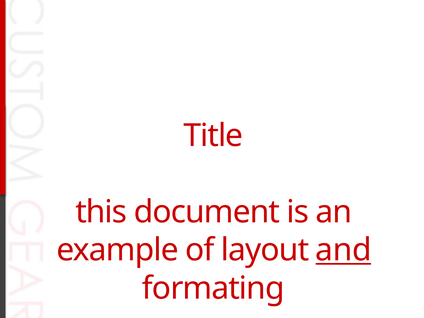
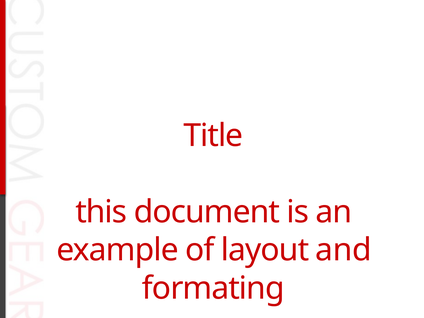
and underline: present -> none (343, 250)
